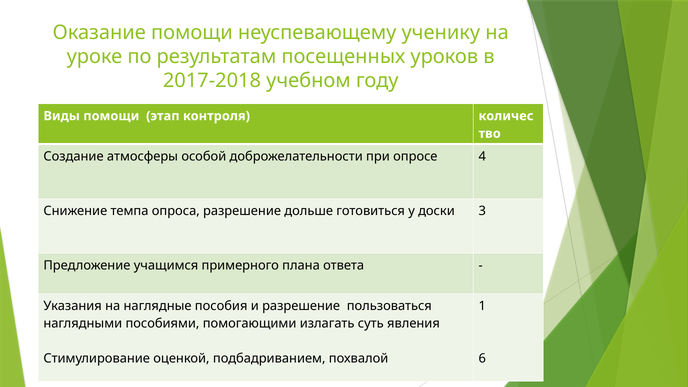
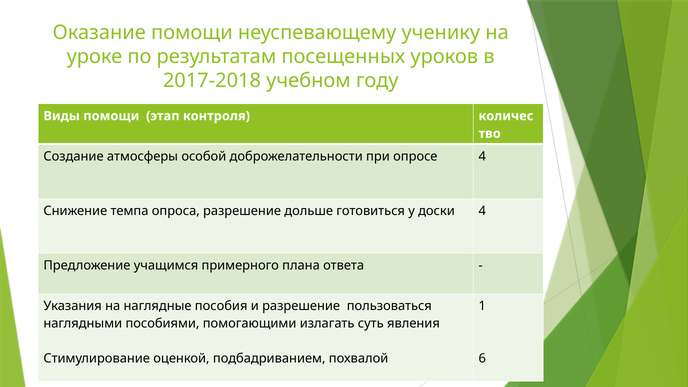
доски 3: 3 -> 4 (482, 211)
